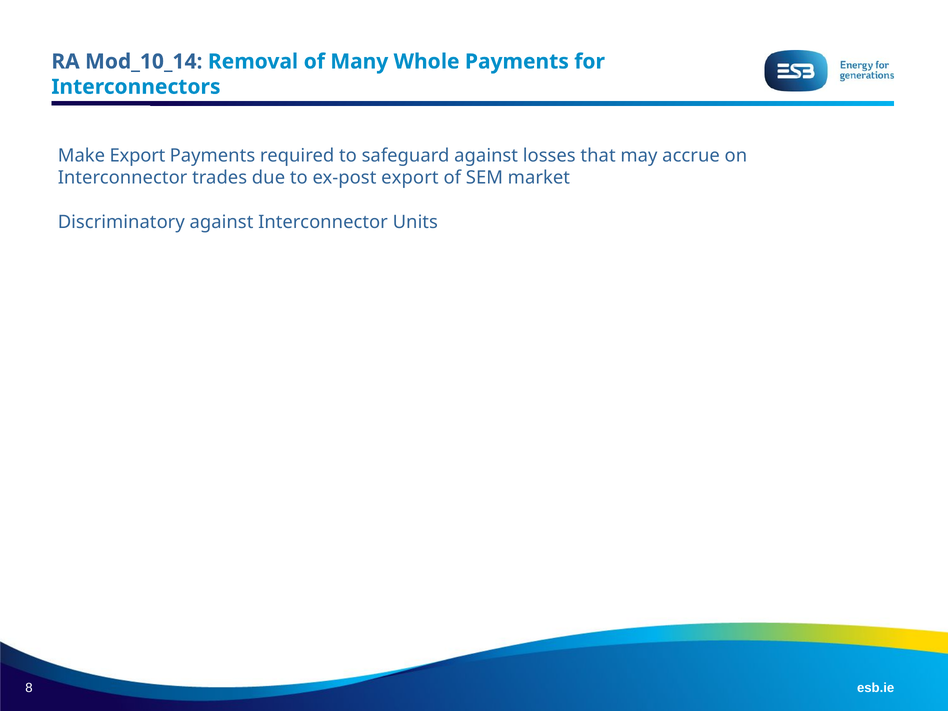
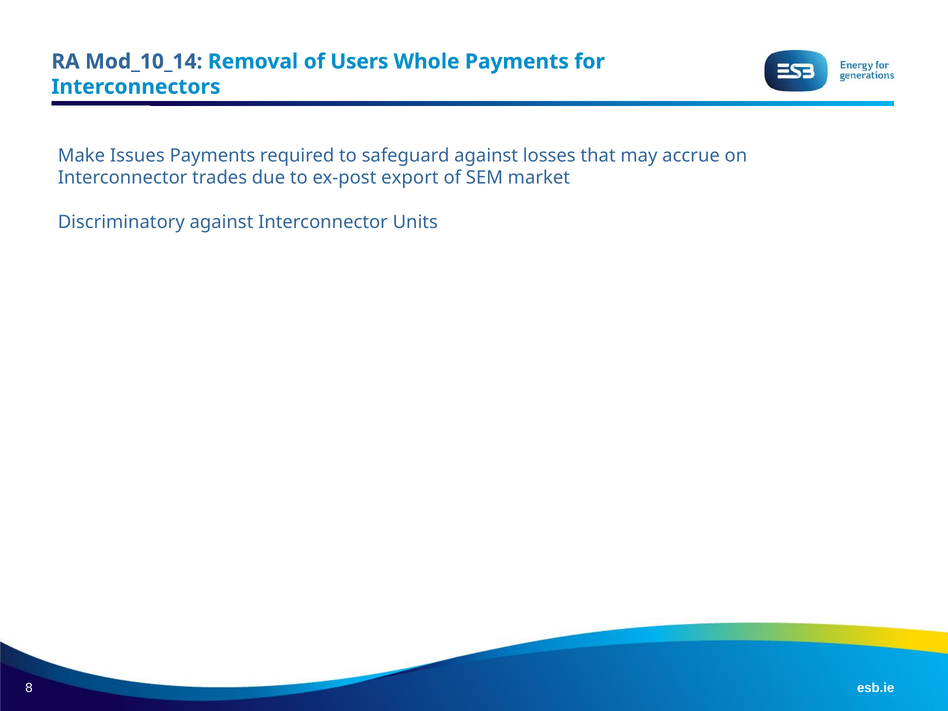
Many: Many -> Users (359, 62)
Make Export: Export -> Issues (137, 156)
